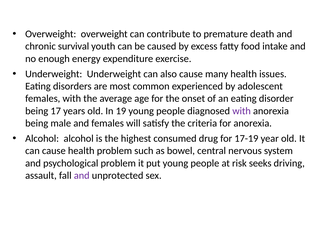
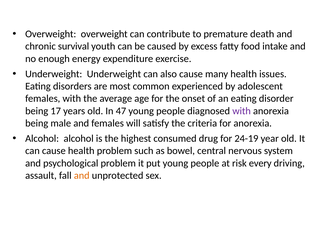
19: 19 -> 47 (121, 111)
17-19: 17-19 -> 24-19 (246, 139)
seeks: seeks -> every (260, 163)
and colour: purple -> orange (82, 175)
